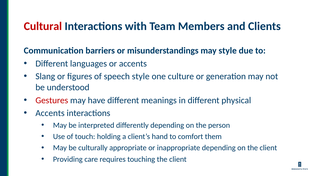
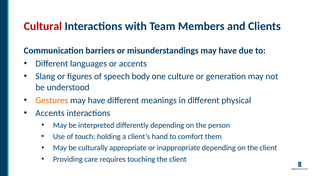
misunderstandings may style: style -> have (228, 51)
speech style: style -> body (141, 76)
Gestures colour: red -> orange (52, 100)
